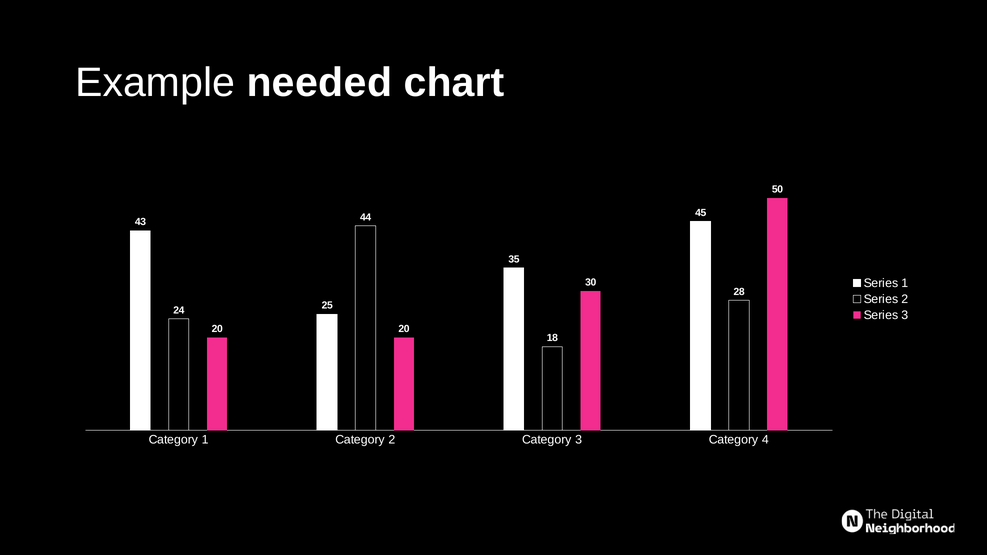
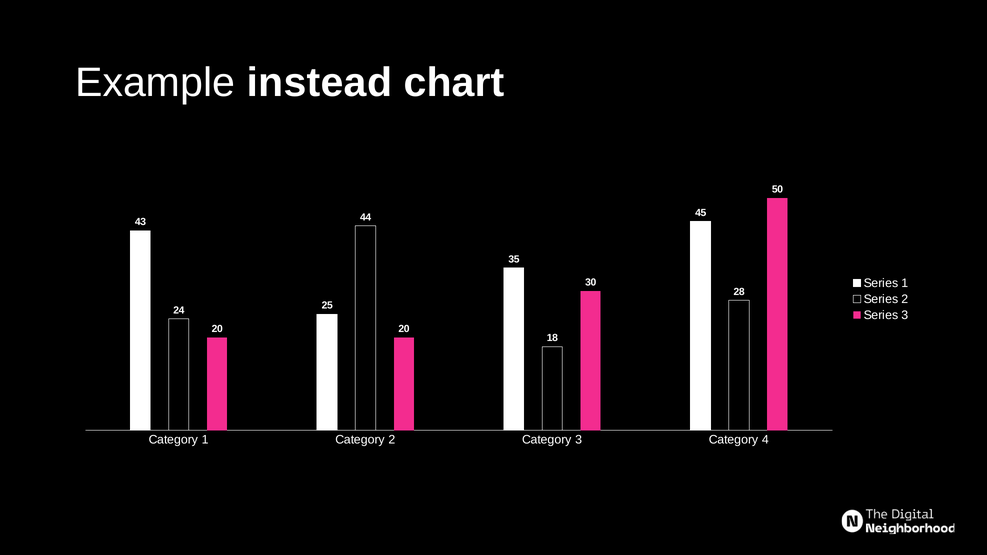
needed: needed -> instead (319, 83)
